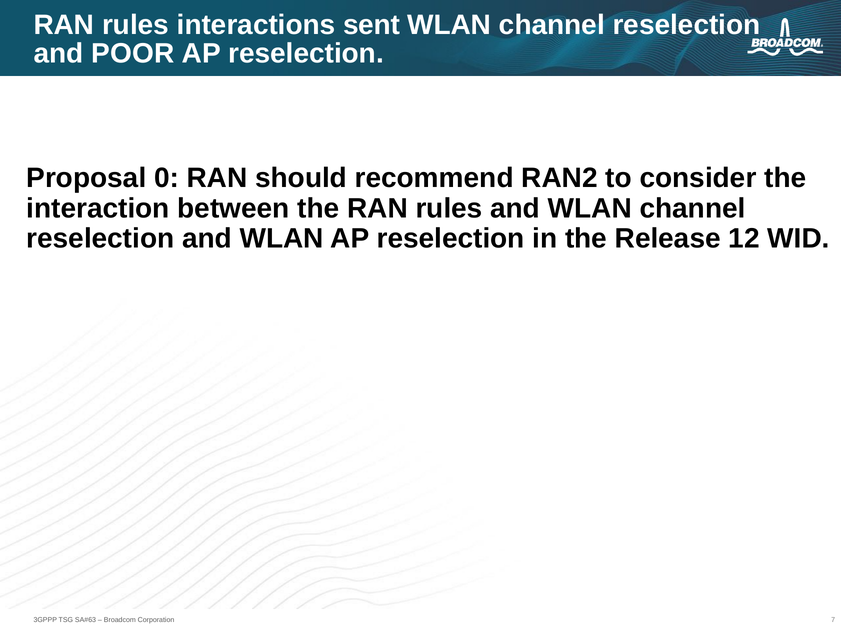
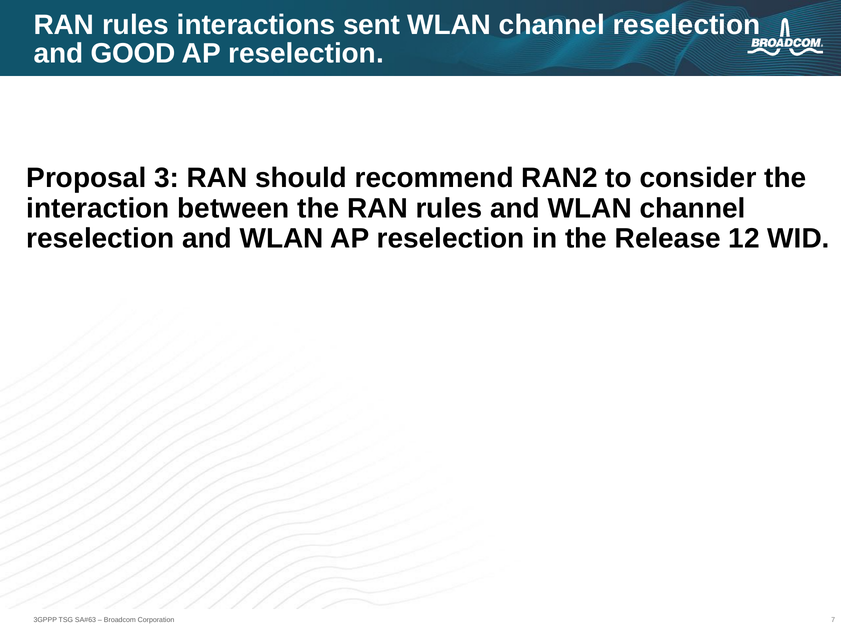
POOR: POOR -> GOOD (133, 53)
0: 0 -> 3 (167, 178)
